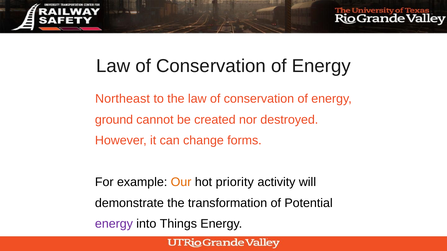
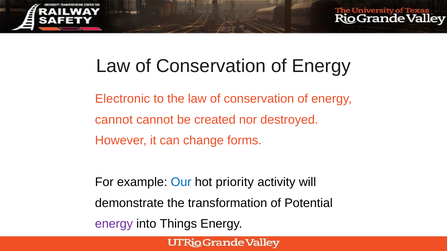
Northeast: Northeast -> Electronic (123, 99)
ground: ground -> cannot (114, 120)
Our colour: orange -> blue (181, 182)
